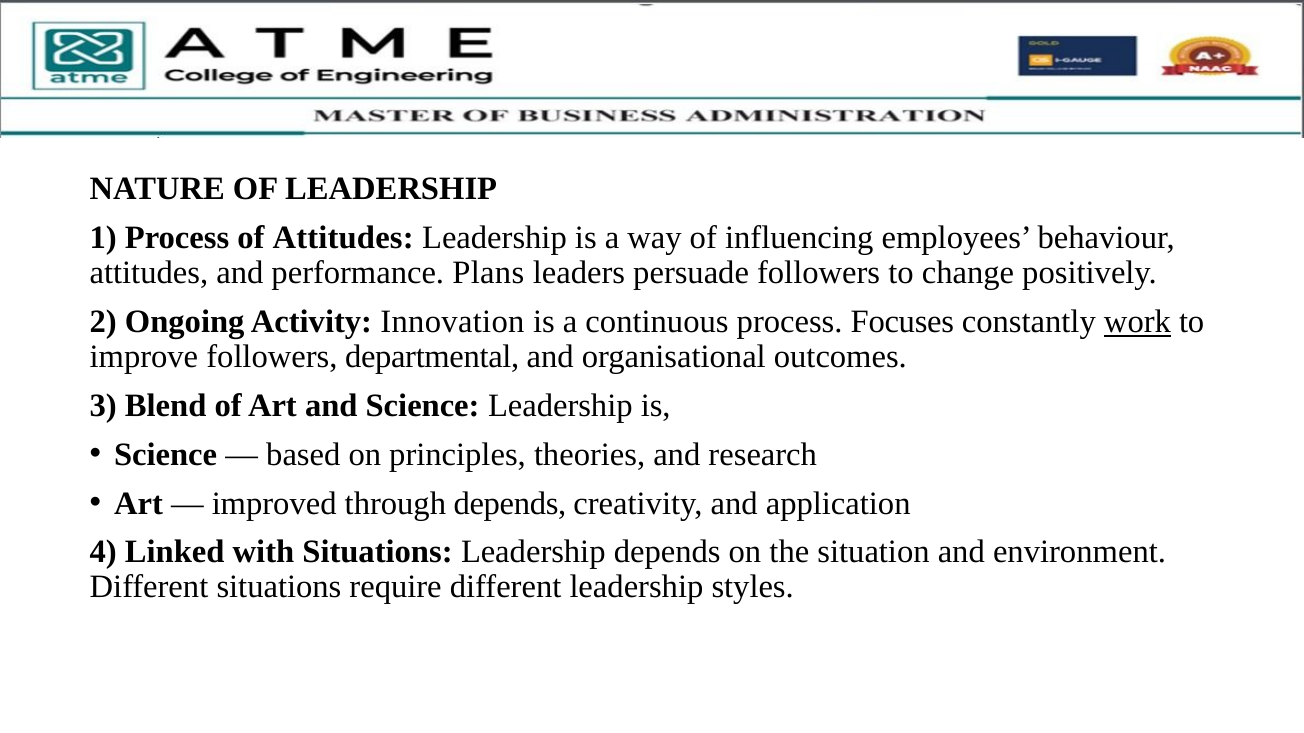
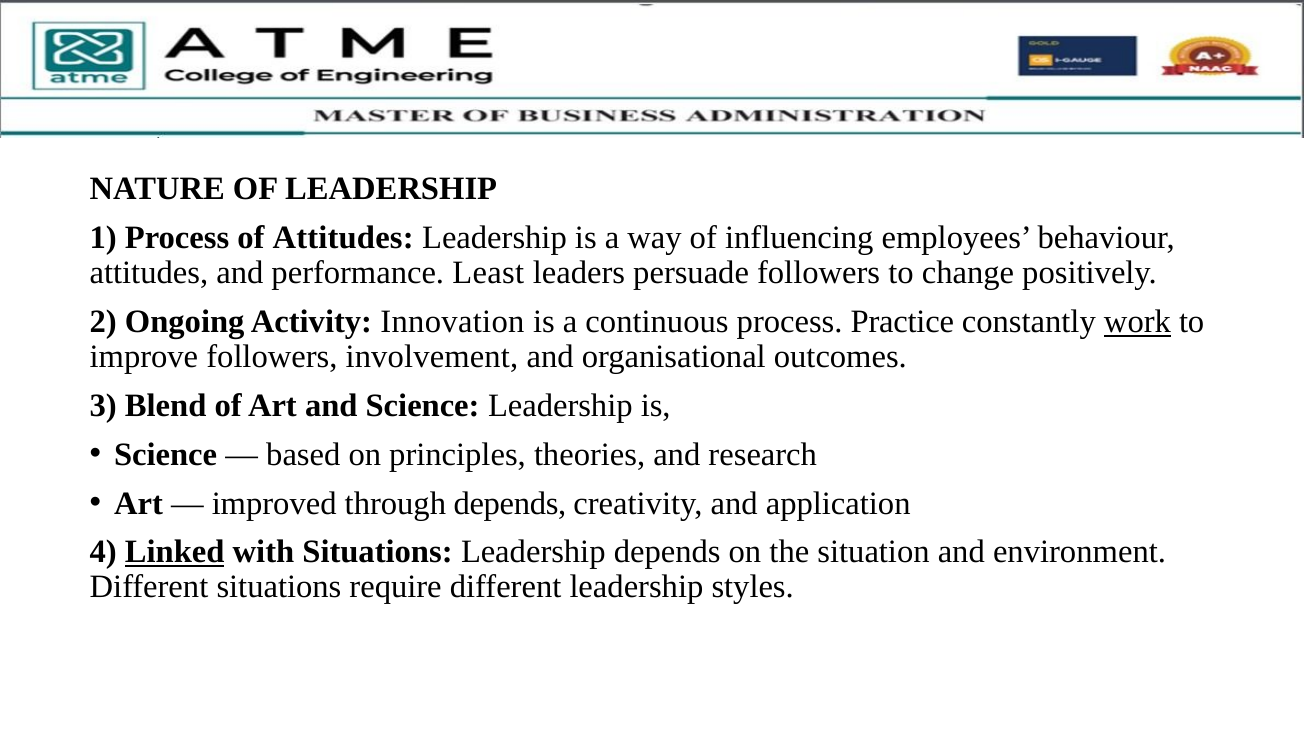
Plans: Plans -> Least (488, 273)
Focuses: Focuses -> Practice (902, 322)
departmental: departmental -> involvement (432, 357)
Linked underline: none -> present (175, 552)
